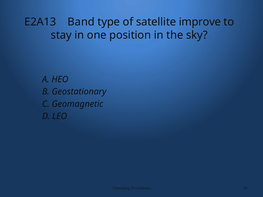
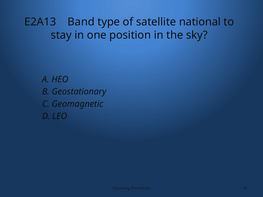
improve: improve -> national (200, 22)
